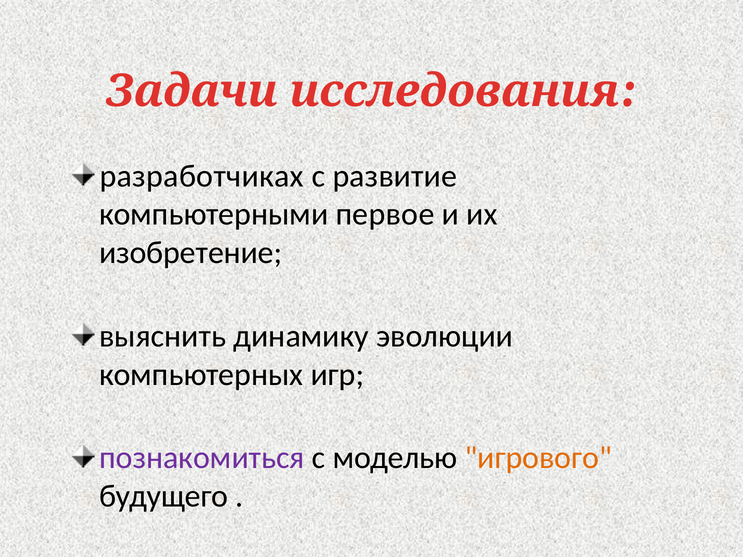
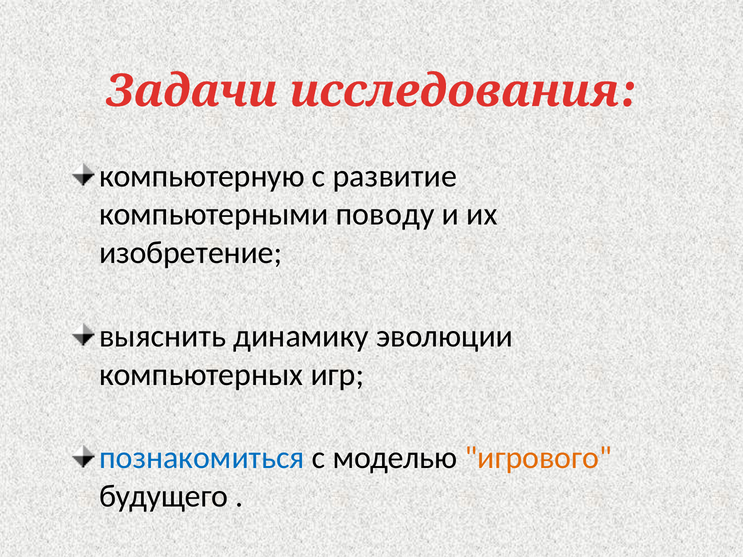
разработчиках: разработчиках -> компьютерную (202, 176)
первое: первое -> поводу (385, 214)
познакомиться colour: purple -> blue (202, 458)
